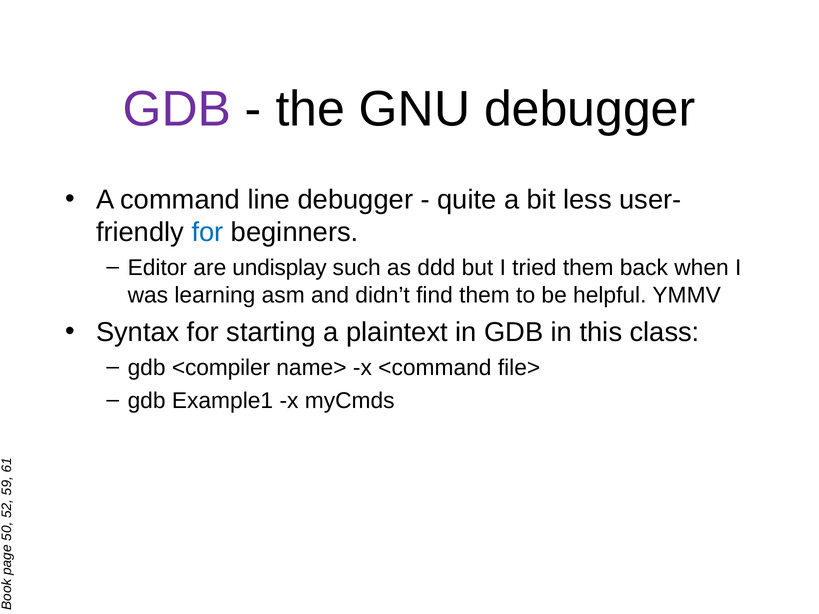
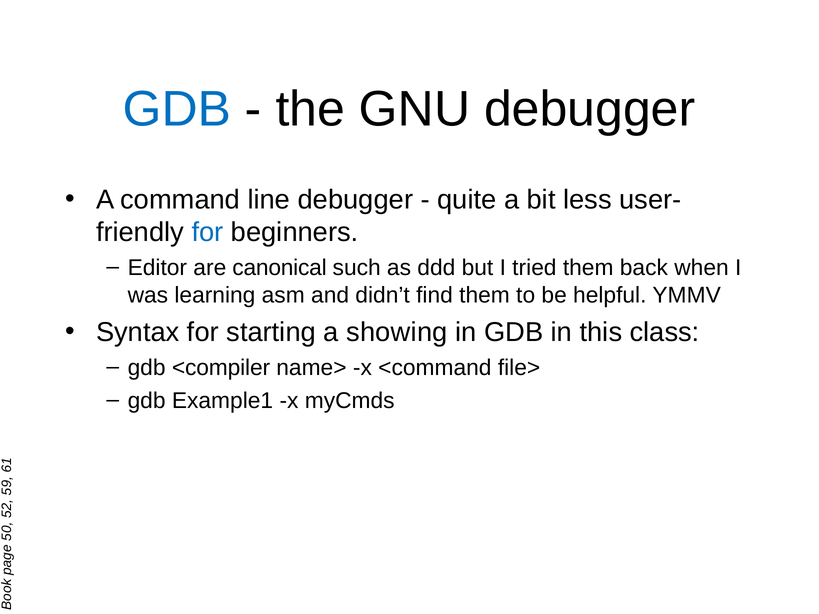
GDB colour: purple -> blue (177, 109)
undisplay: undisplay -> canonical (280, 268)
plaintext: plaintext -> showing (397, 332)
